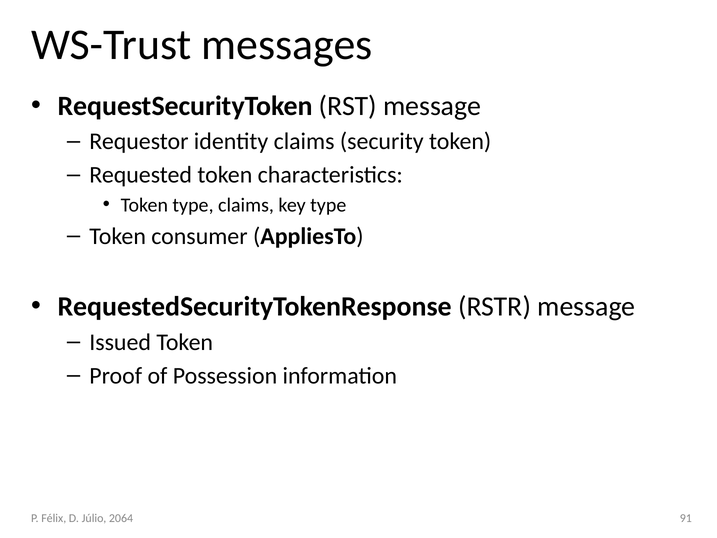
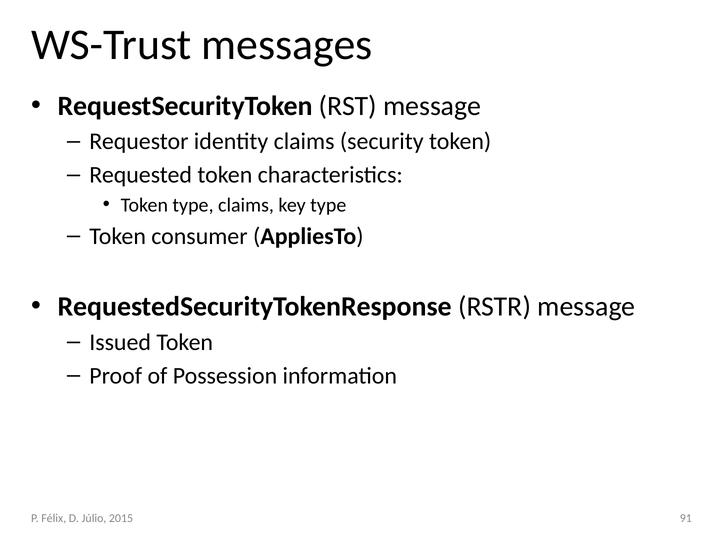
2064: 2064 -> 2015 (121, 518)
